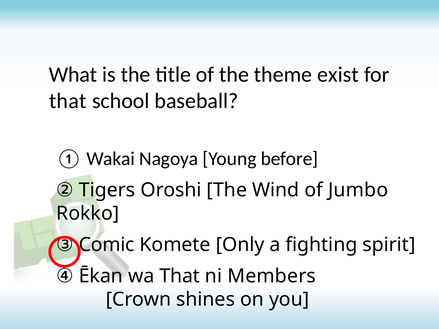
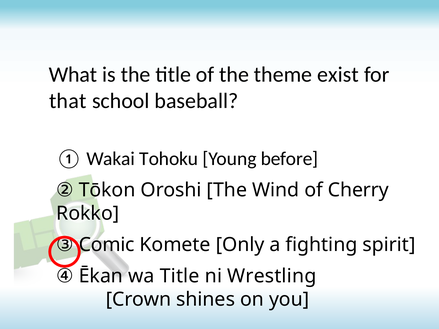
Nagoya: Nagoya -> Tohoku (169, 159)
Tigers: Tigers -> Tōkon (107, 190)
Jumbo: Jumbo -> Cherry (358, 190)
wa That: That -> Title (180, 276)
Members: Members -> Wrestling (272, 276)
